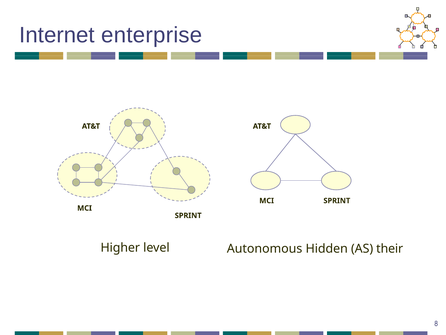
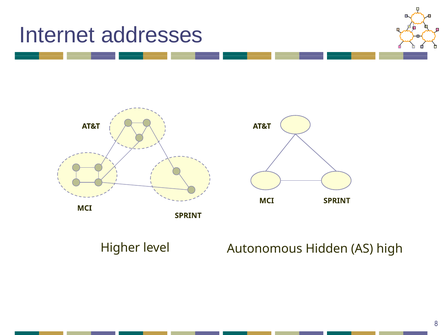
enterprise: enterprise -> addresses (152, 35)
their: their -> high (390, 248)
